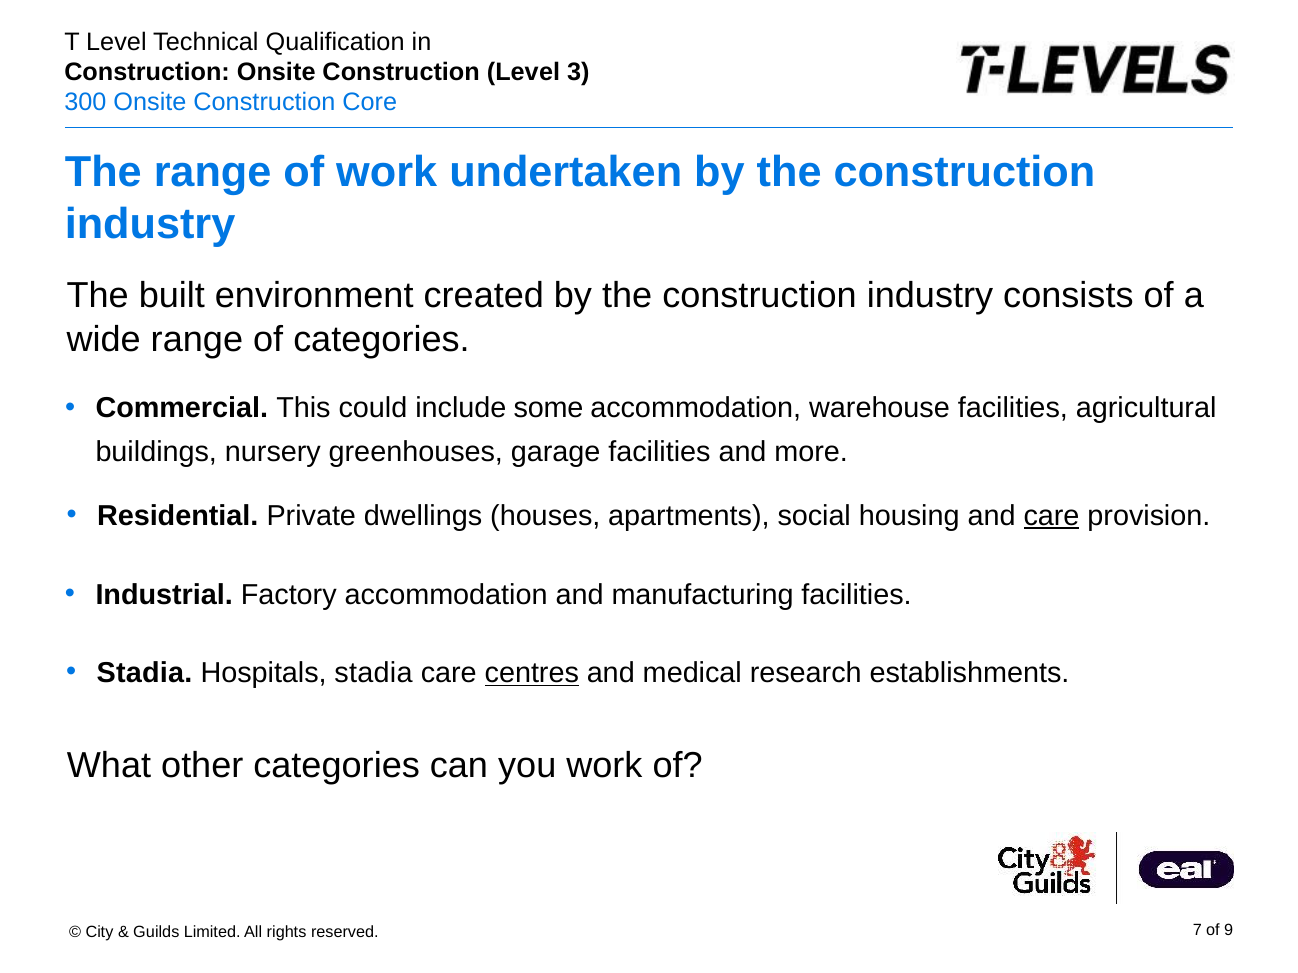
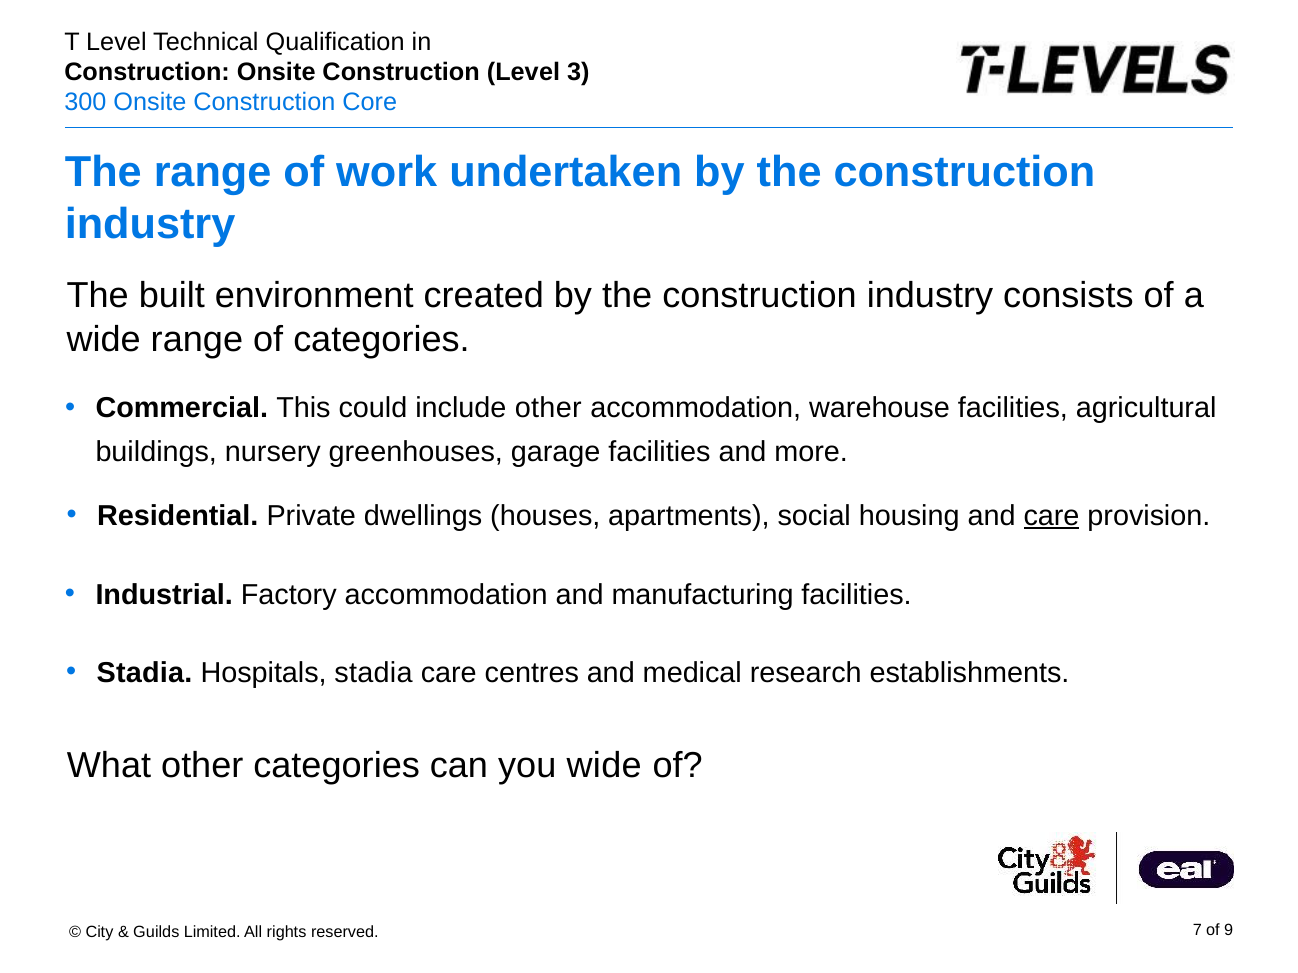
include some: some -> other (548, 408)
centres underline: present -> none (532, 673)
you work: work -> wide (604, 766)
